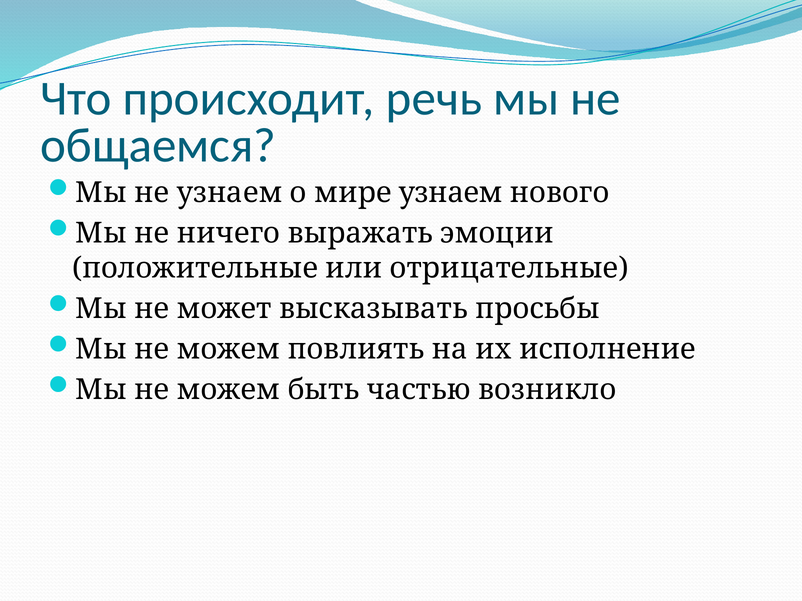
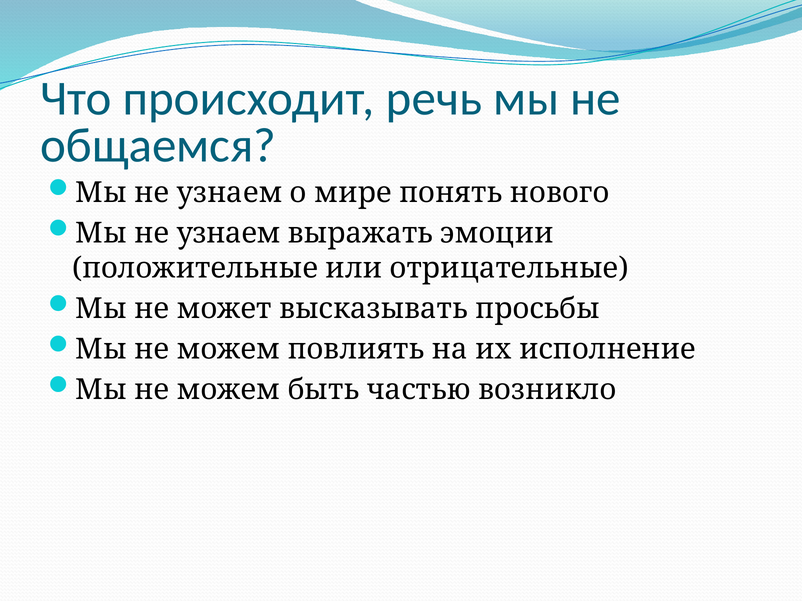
мире узнаем: узнаем -> понять (451, 193)
ничего: ничего -> узнаем (229, 234)
